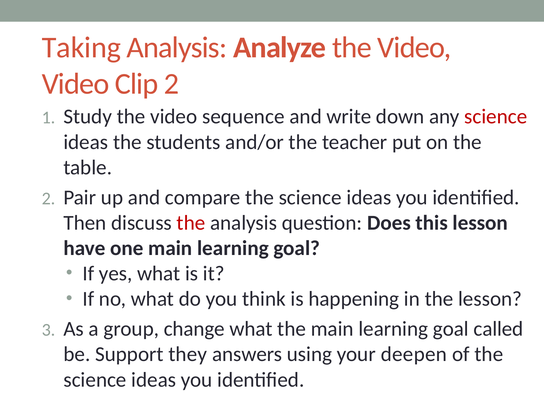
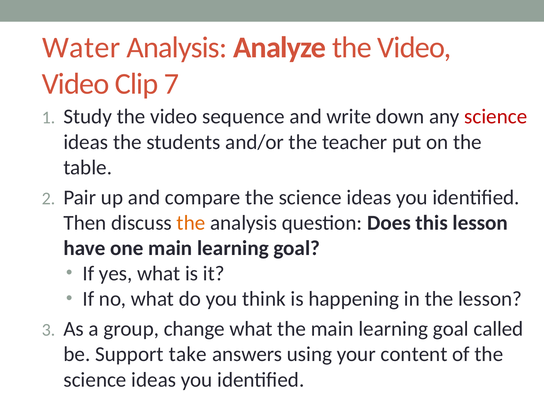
Taking: Taking -> Water (81, 47)
Clip 2: 2 -> 7 (171, 84)
the colour: red -> orange (191, 223)
they: they -> take (188, 354)
deepen: deepen -> content (414, 354)
